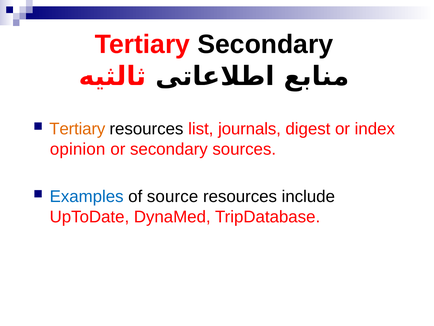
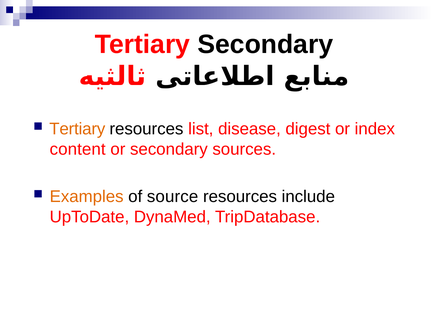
journals: journals -> disease (249, 129)
opinion: opinion -> content (78, 149)
Examples colour: blue -> orange (87, 196)
